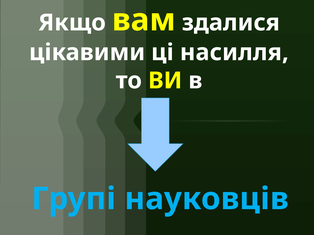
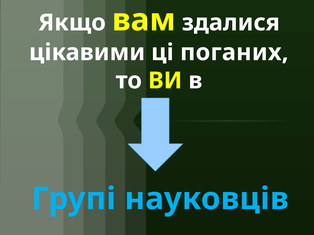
насилля: насилля -> поганих (234, 53)
